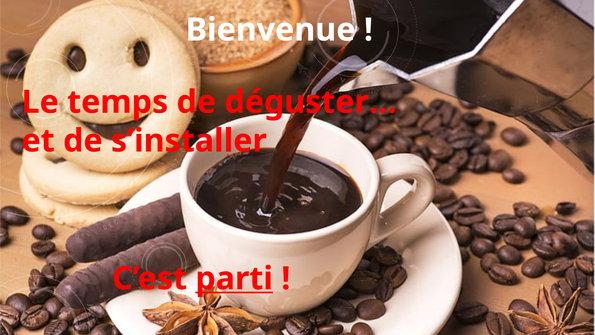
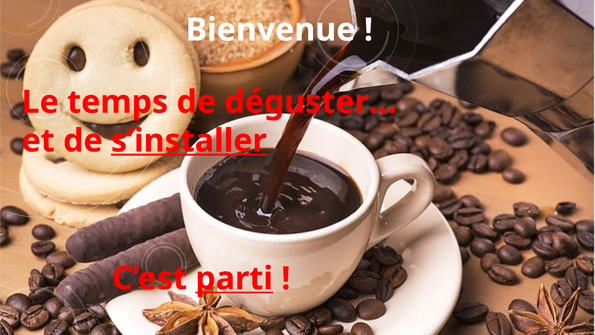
s’installer underline: none -> present (189, 141)
